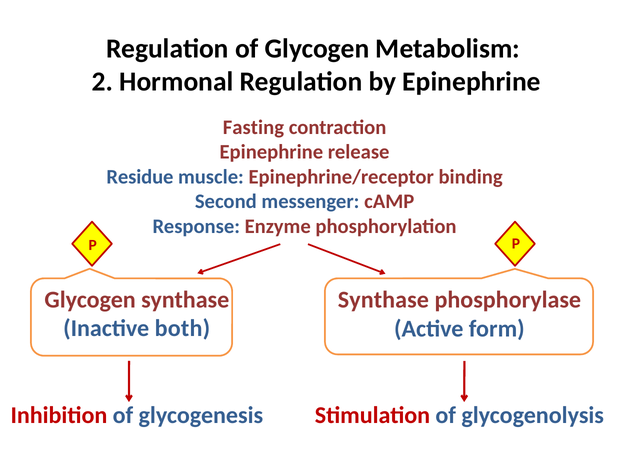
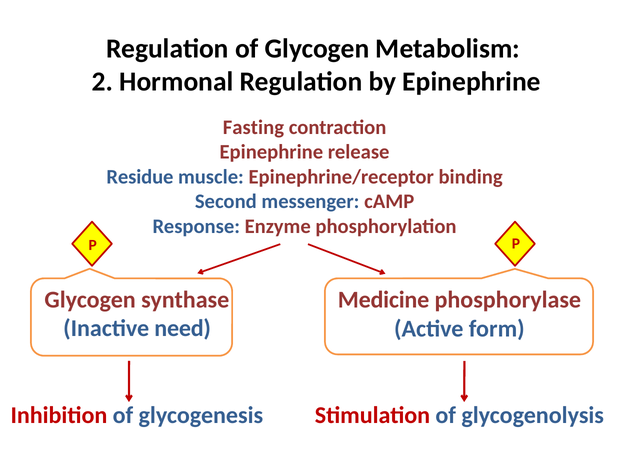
Synthase: Synthase -> Medicine (384, 300)
both: both -> need (183, 329)
